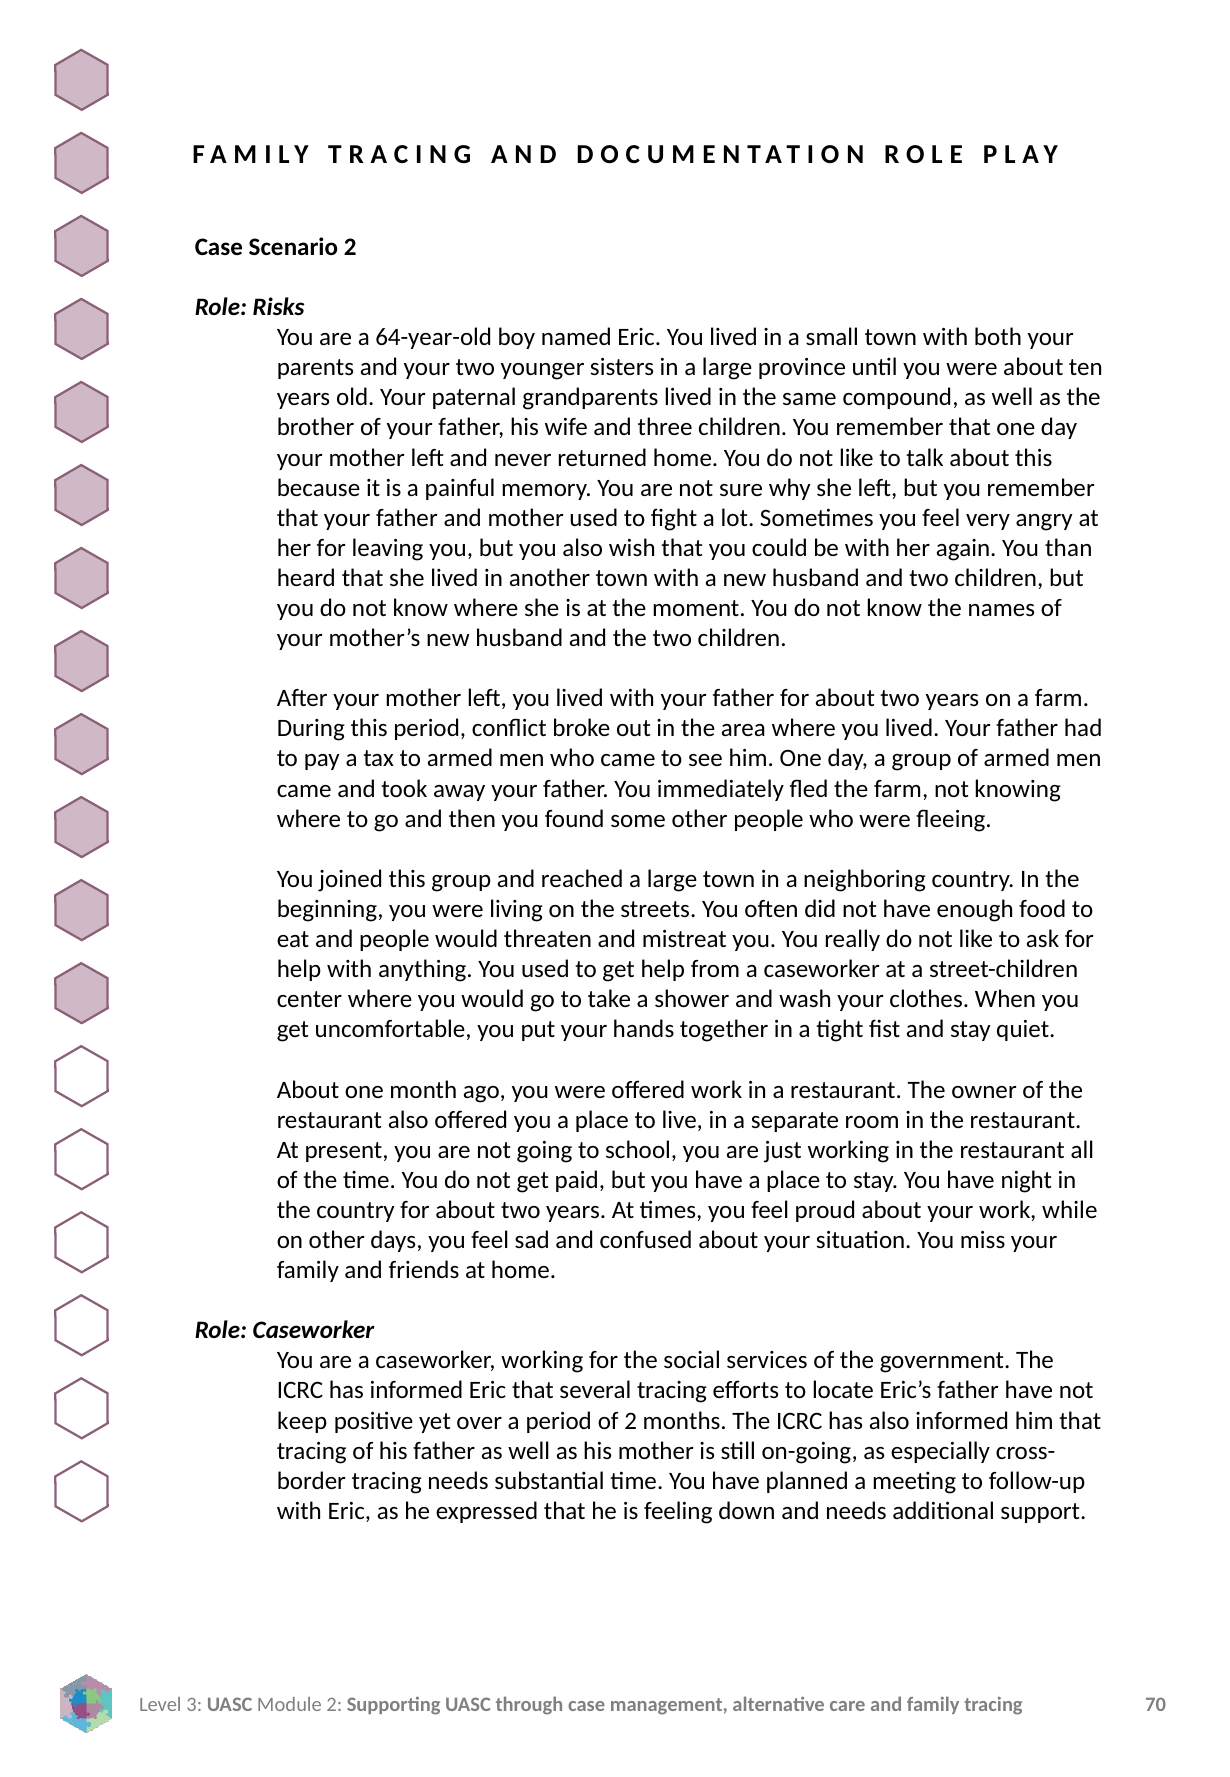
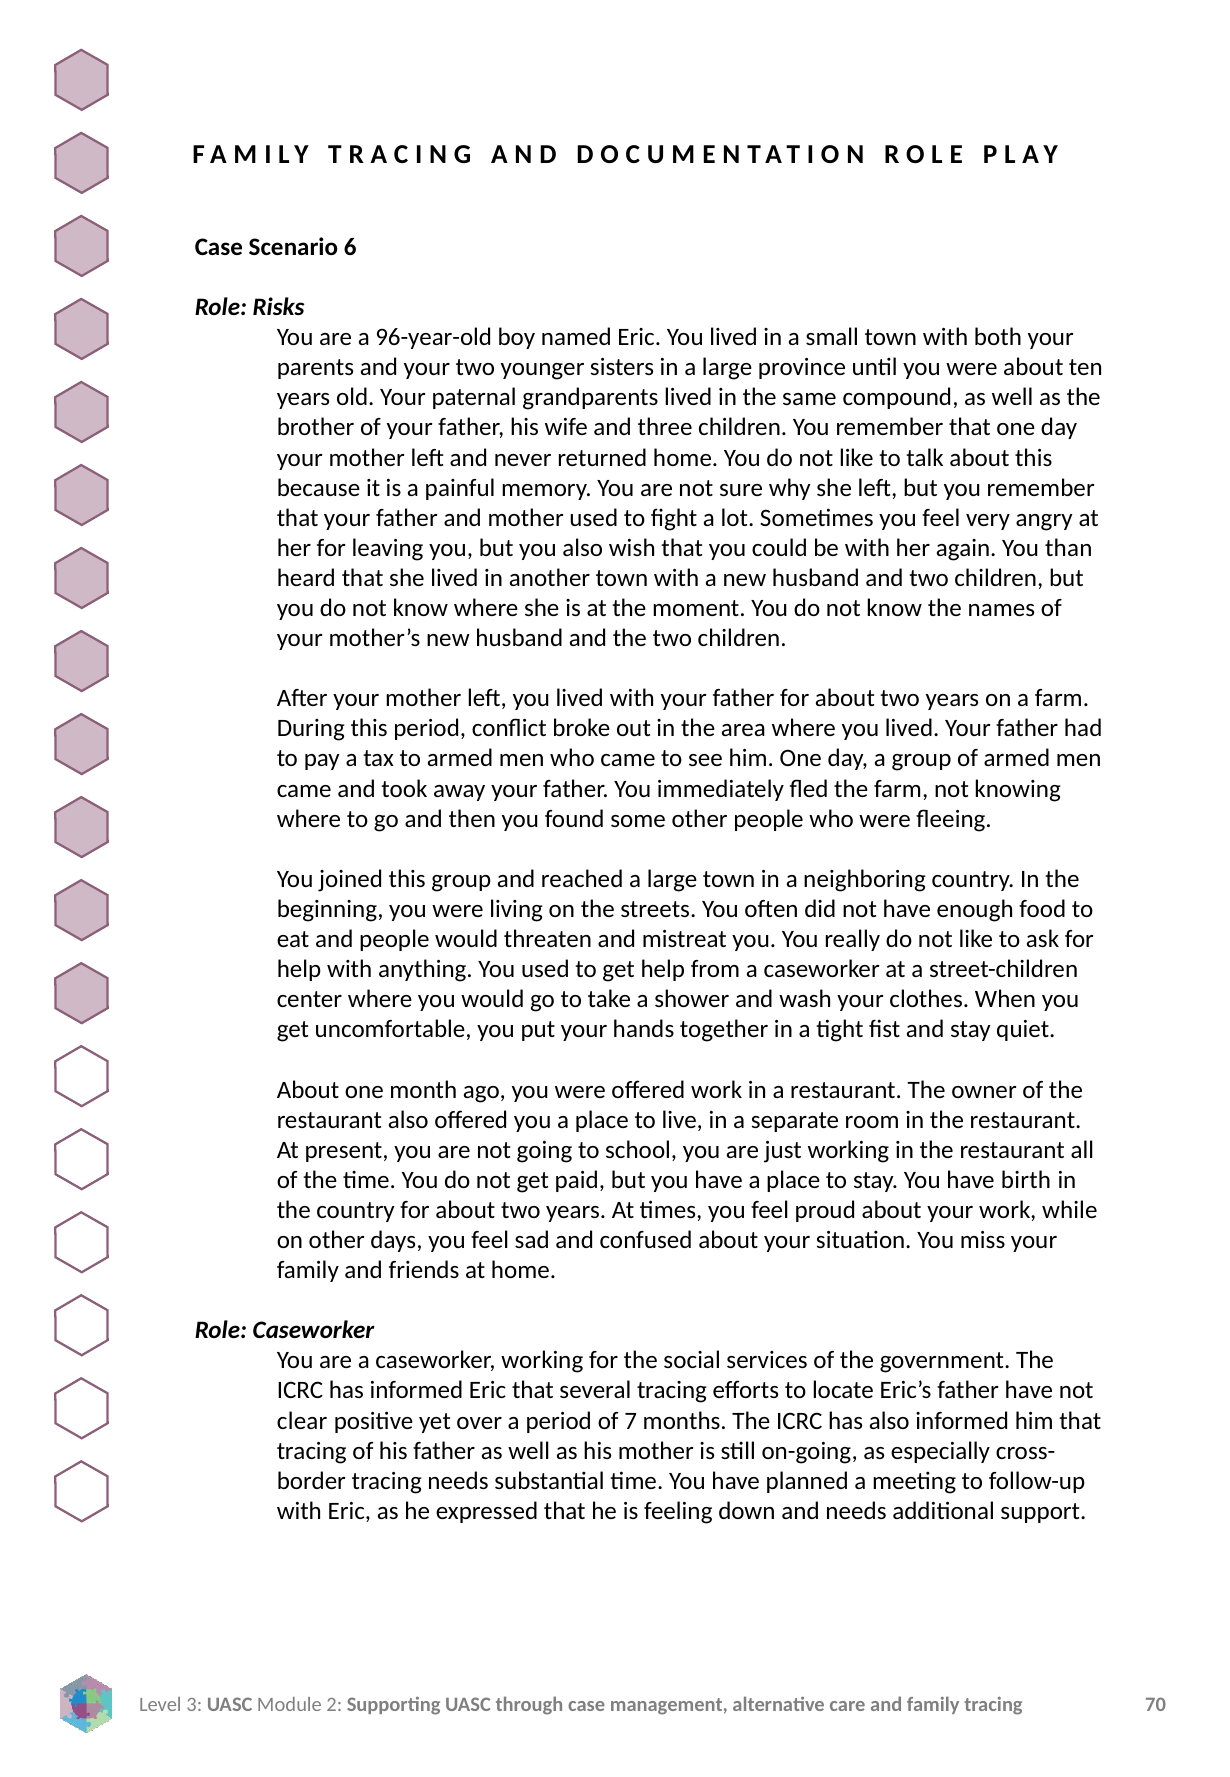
Scenario 2: 2 -> 6 (350, 247)
64-year-old: 64-year-old -> 96-year-old (434, 337)
night: night -> birth (1026, 1180)
keep: keep -> clear (302, 1421)
of 2: 2 -> 7 (631, 1421)
